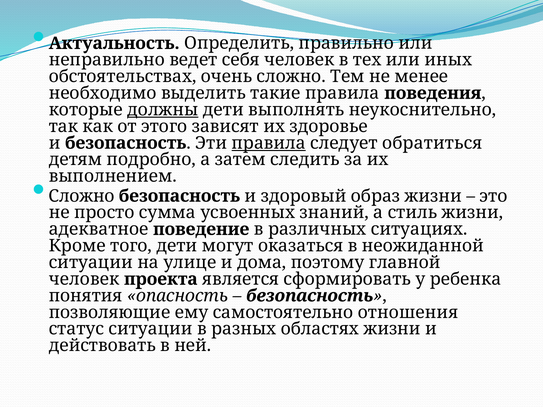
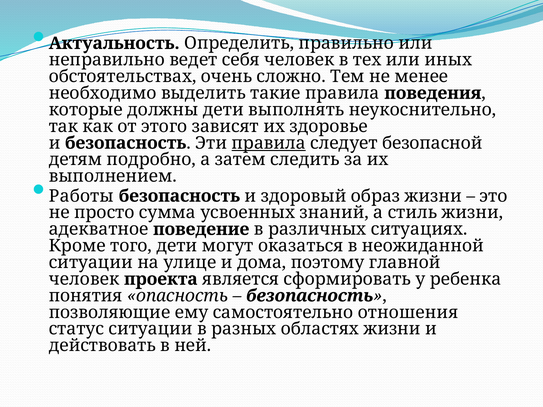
должны underline: present -> none (163, 110)
обратиться: обратиться -> безопасной (432, 143)
Сложно: Сложно -> Работы (81, 196)
